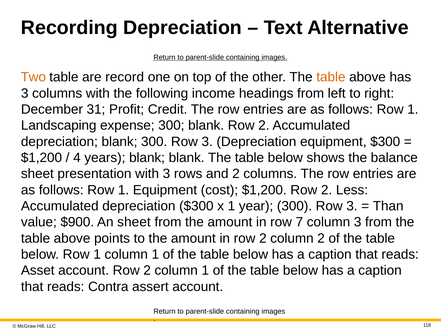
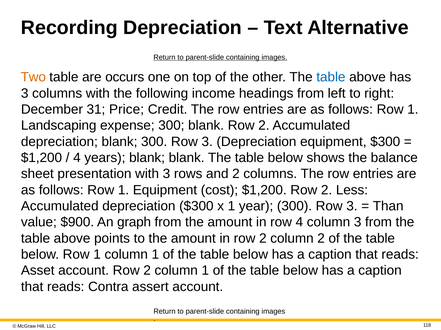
record: record -> occurs (125, 77)
table colour: orange -> blue (331, 77)
Profit: Profit -> Price (127, 110)
An sheet: sheet -> graph (134, 223)
row 7: 7 -> 4 (299, 223)
